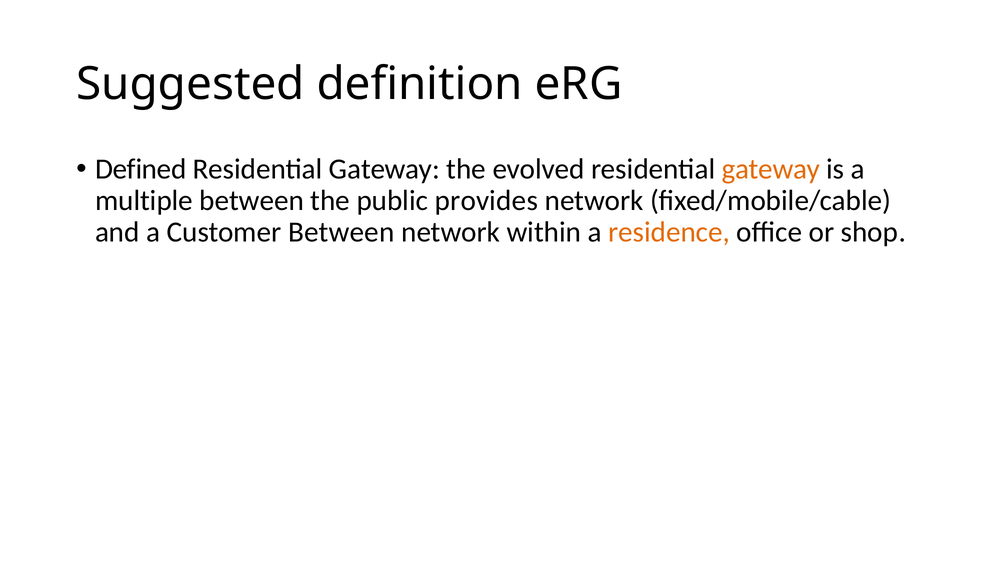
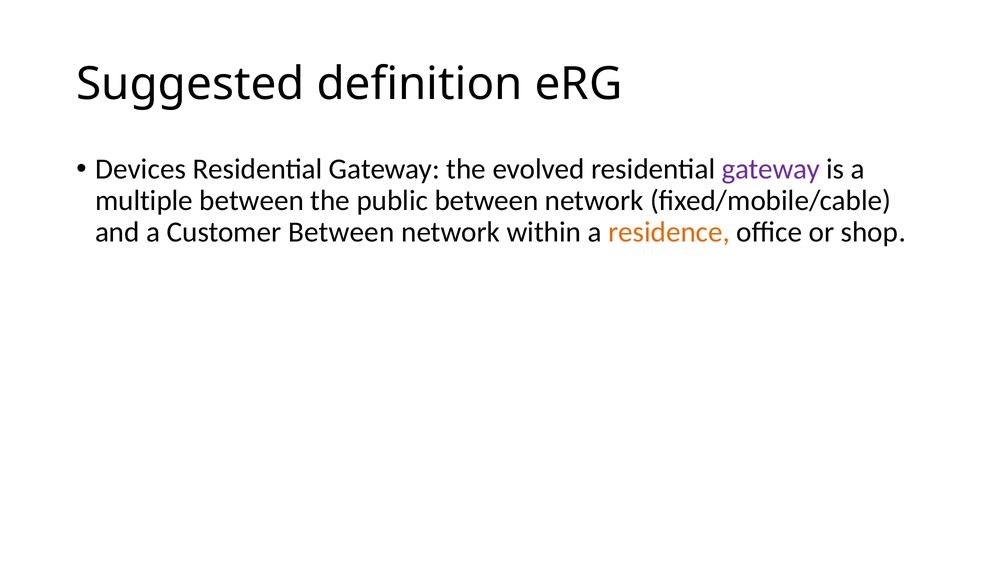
Defined: Defined -> Devices (141, 169)
gateway colour: orange -> purple (771, 169)
public provides: provides -> between (487, 201)
